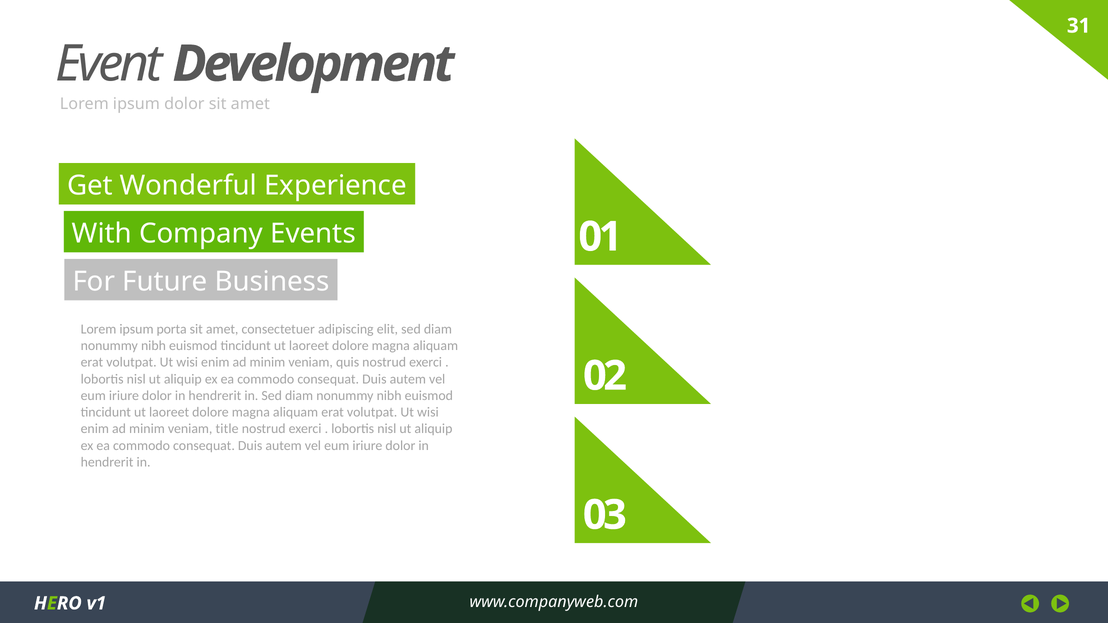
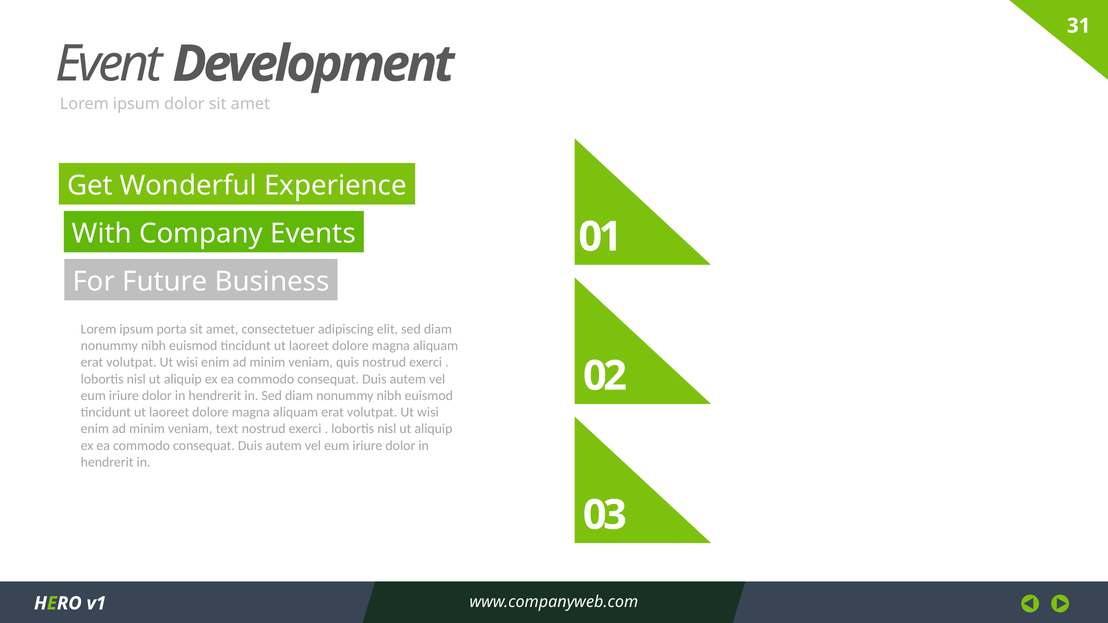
title: title -> text (227, 429)
